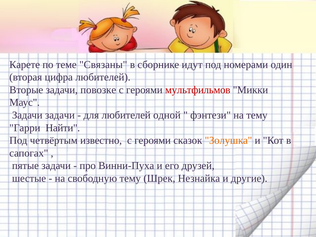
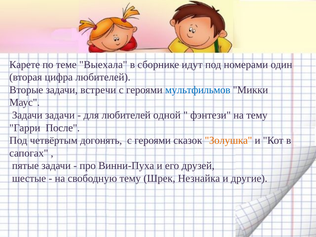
Связаны: Связаны -> Выехала (103, 65)
повозке: повозке -> встречи (98, 90)
мультфильмов colour: red -> blue (198, 90)
Найти: Найти -> После (63, 128)
известно: известно -> догонять (101, 140)
